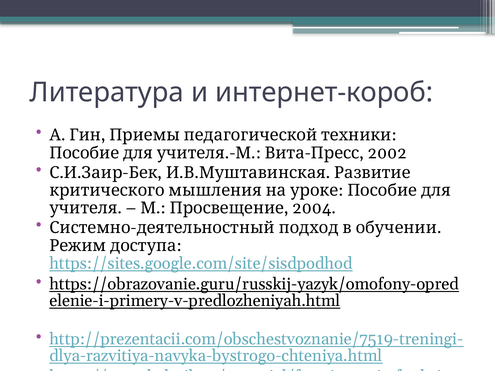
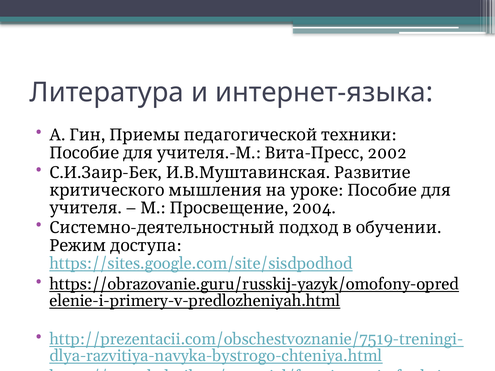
интернет-короб: интернет-короб -> интернет-языка (324, 93)
